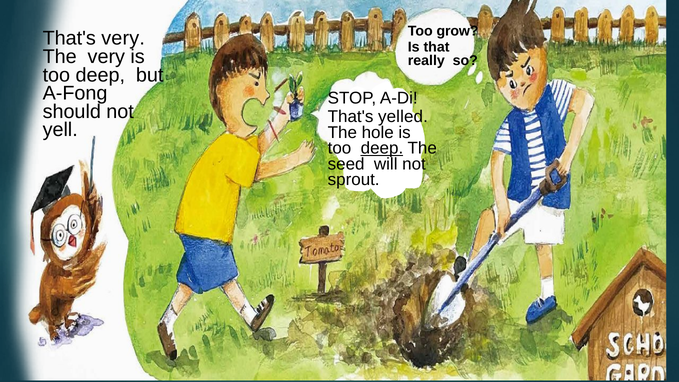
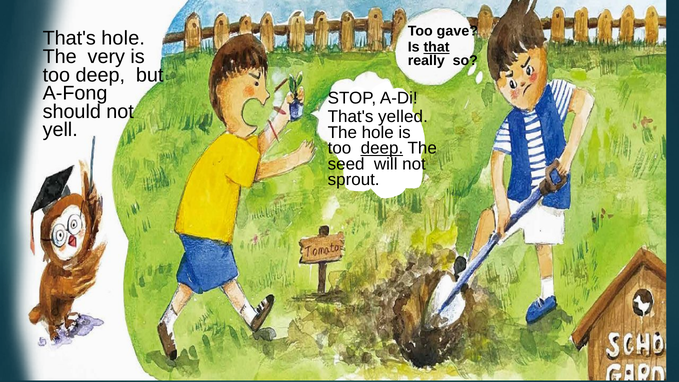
grow: grow -> gave (457, 31)
That's very: very -> hole (123, 38)
that underline: none -> present (437, 47)
